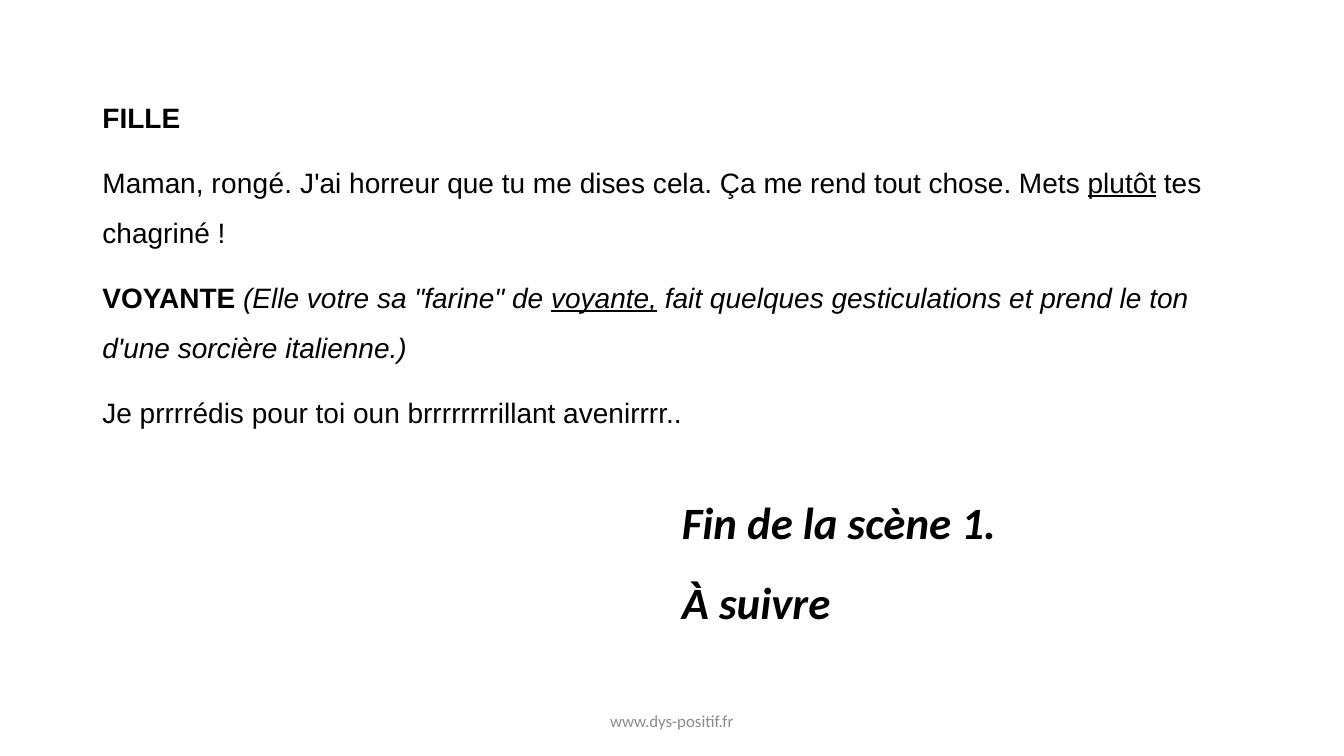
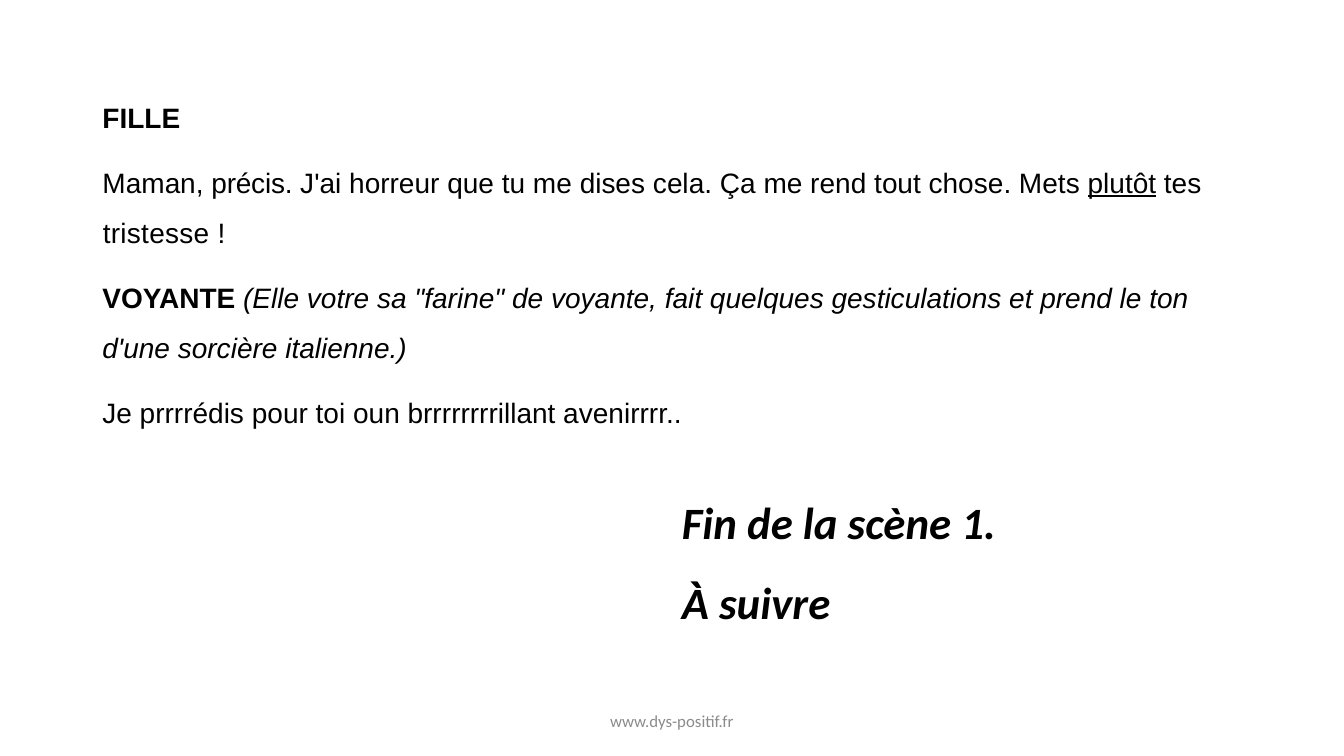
rongé: rongé -> précis (252, 184)
chagriné: chagriné -> tristesse (156, 234)
voyante underline: present -> none (604, 299)
